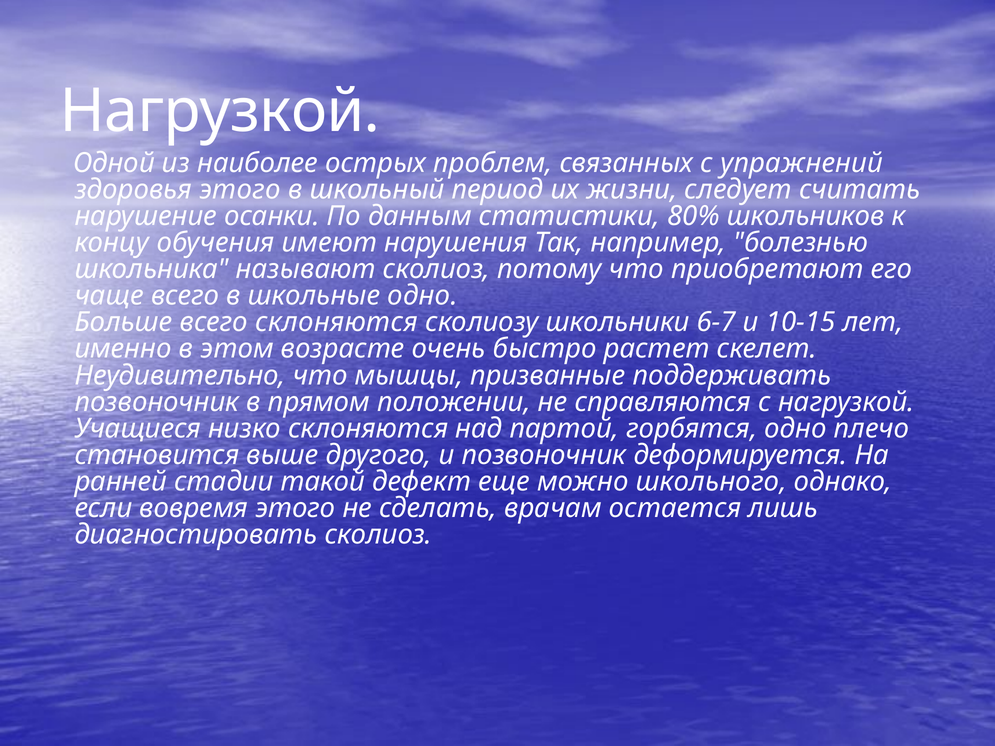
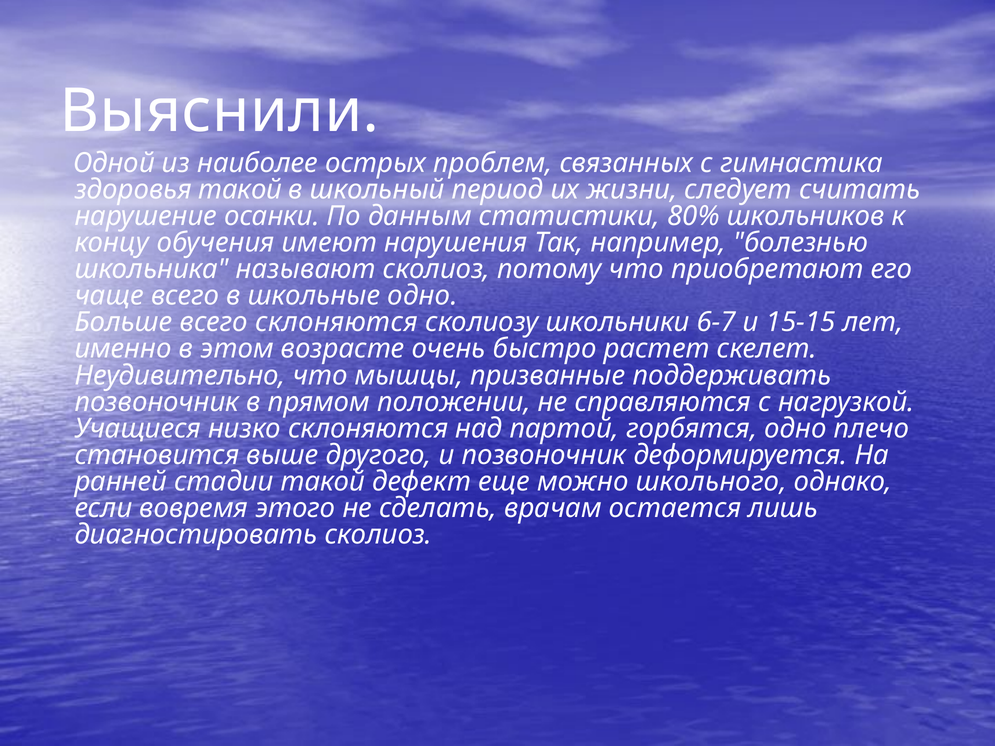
Нагрузкой: Нагрузкой -> Выяснили (219, 111)
упражнений: упражнений -> гимнастика (802, 163)
здоровья этого: этого -> такой (240, 190)
10-15: 10-15 -> 15-15 (801, 322)
